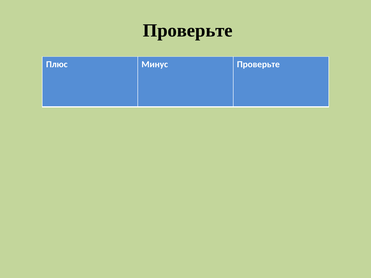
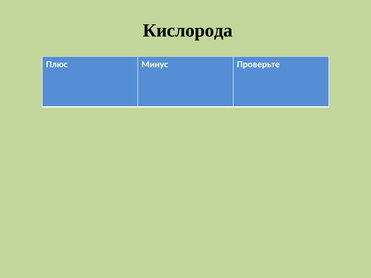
Проверьте: Проверьте -> Кислорода (188, 31)
